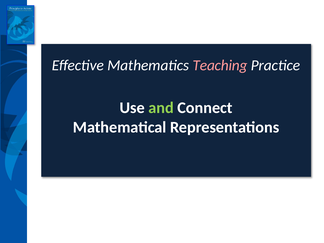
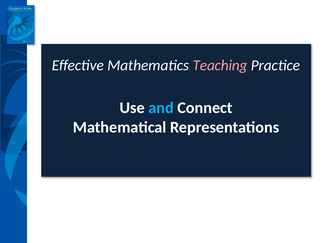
and colour: light green -> light blue (161, 108)
